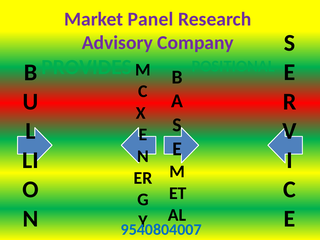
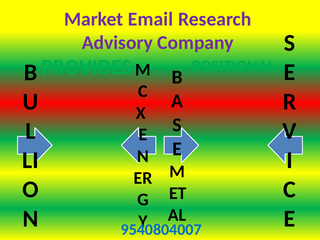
Panel: Panel -> Email (151, 19)
